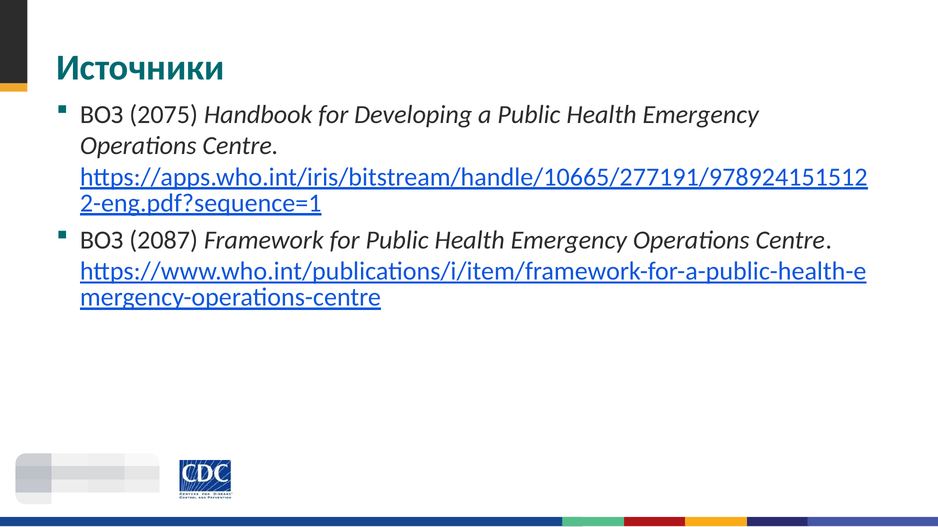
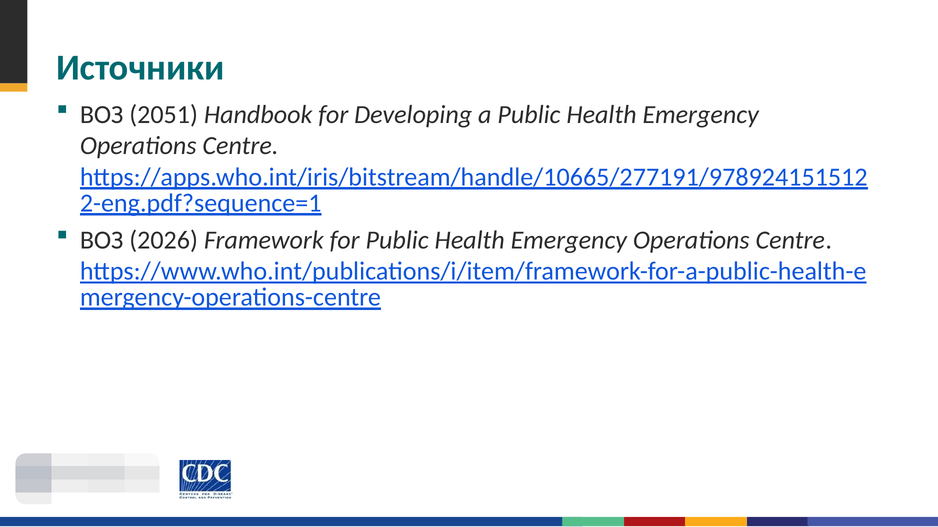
2075: 2075 -> 2051 (164, 115)
2087: 2087 -> 2026 (164, 240)
